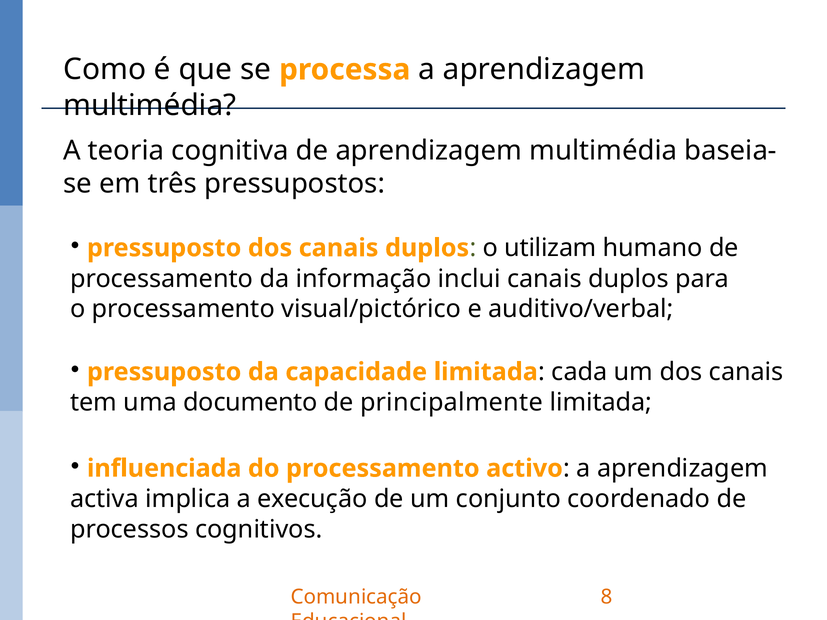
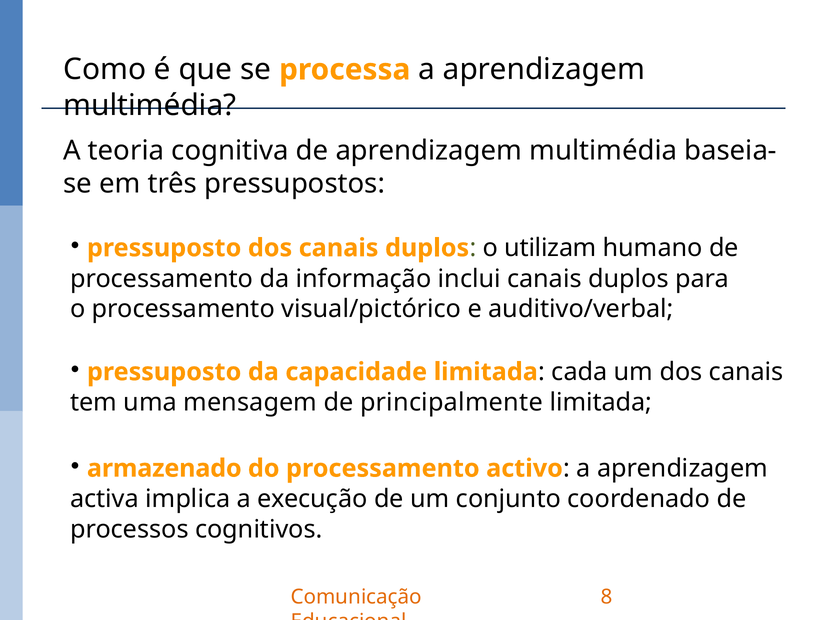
documento: documento -> mensagem (250, 403)
influenciada: influenciada -> armazenado (164, 469)
